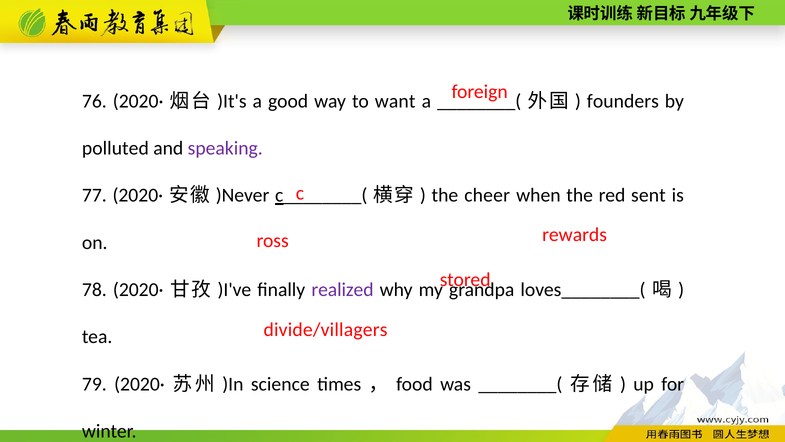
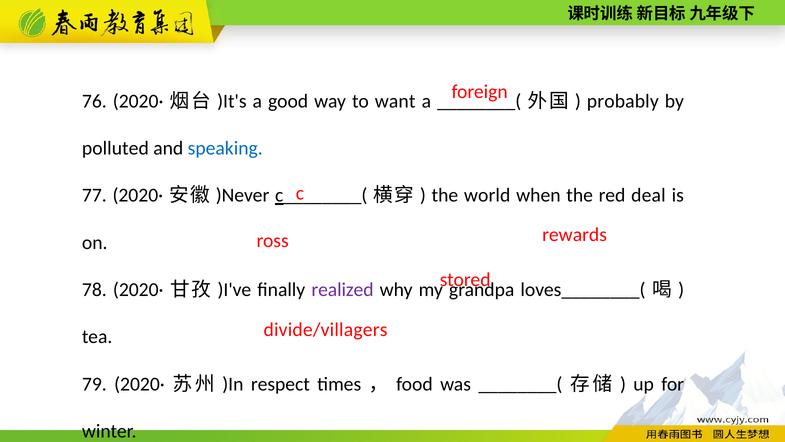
founders: founders -> probably (623, 101)
speaking colour: purple -> blue (225, 148)
cheer: cheer -> world (487, 195)
sent: sent -> deal (648, 195)
science: science -> respect (280, 384)
